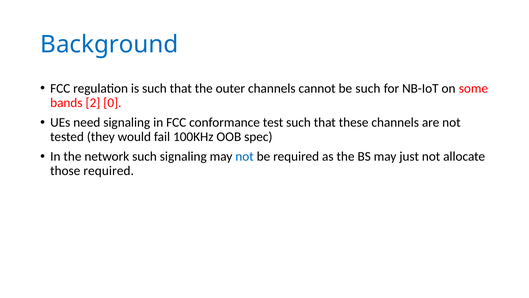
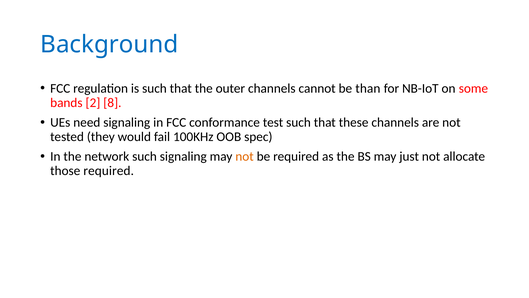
be such: such -> than (368, 88)
0: 0 -> 8 (112, 103)
not colour: blue -> orange (245, 156)
